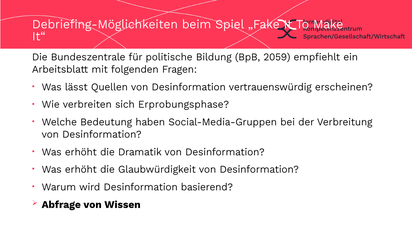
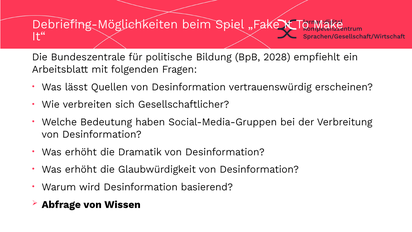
2059: 2059 -> 2028 (277, 57)
Erprobungsphase: Erprobungsphase -> Gesellschaftlicher (184, 104)
